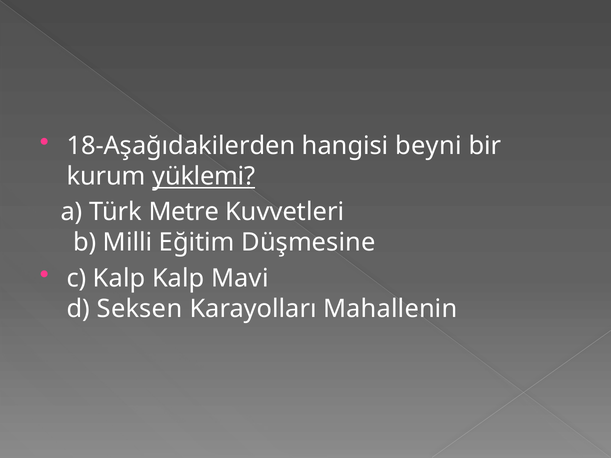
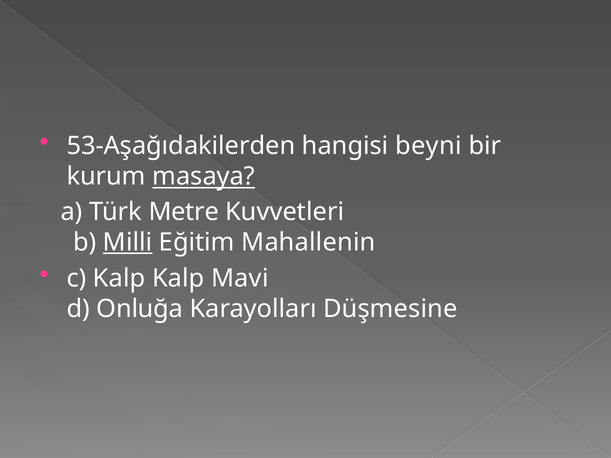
18-Aşağıdakilerden: 18-Aşağıdakilerden -> 53-Aşağıdakilerden (181, 146)
yüklemi: yüklemi -> masaya (204, 176)
Milli underline: none -> present (128, 243)
Düşmesine: Düşmesine -> Mahallenin (308, 243)
Seksen: Seksen -> Onluğa (140, 309)
Mahallenin: Mahallenin -> Düşmesine (390, 309)
